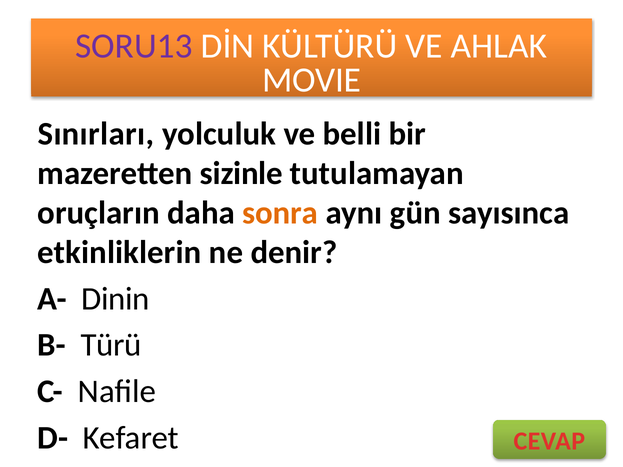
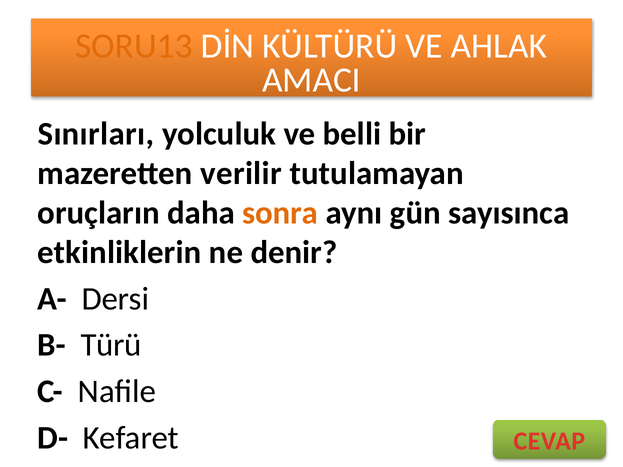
SORU13 colour: purple -> orange (134, 46)
MOVIE: MOVIE -> AMACI (311, 80)
sizinle: sizinle -> verilir (241, 174)
Dinin: Dinin -> Dersi (115, 299)
